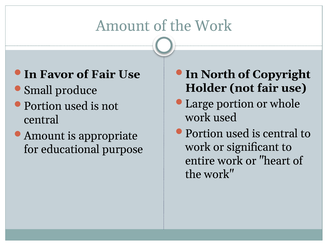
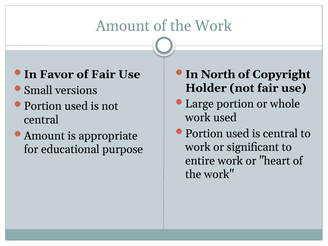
produce: produce -> versions (76, 90)
